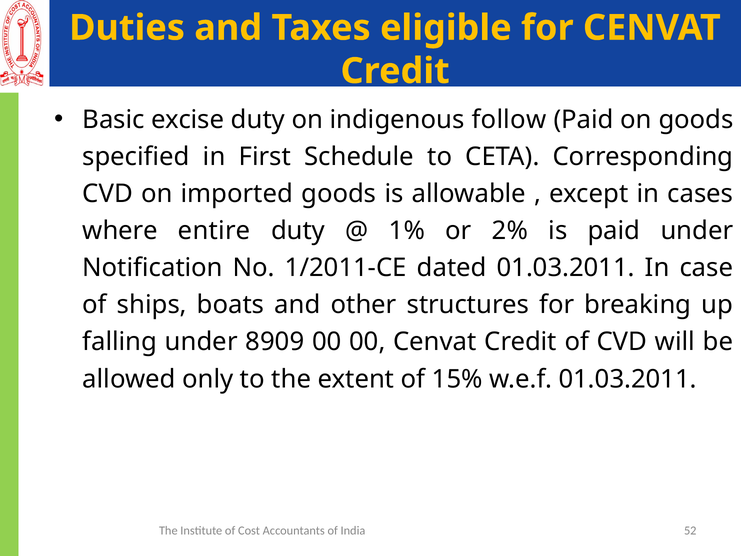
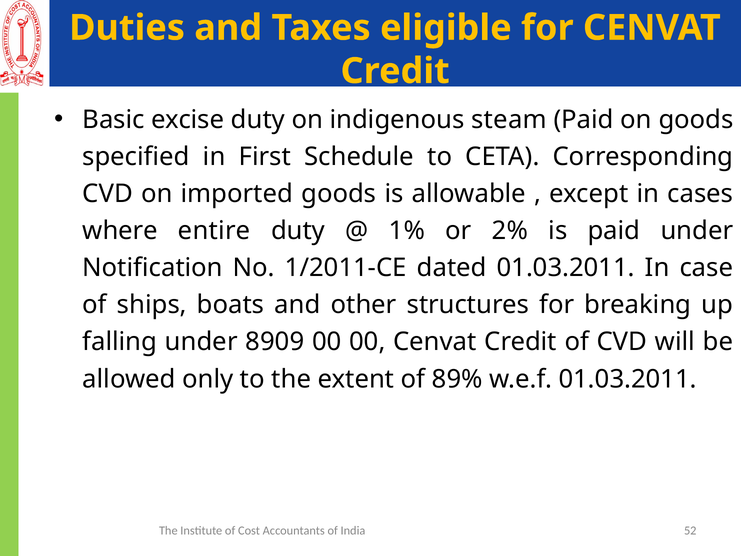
follow: follow -> steam (509, 120)
15%: 15% -> 89% (457, 379)
